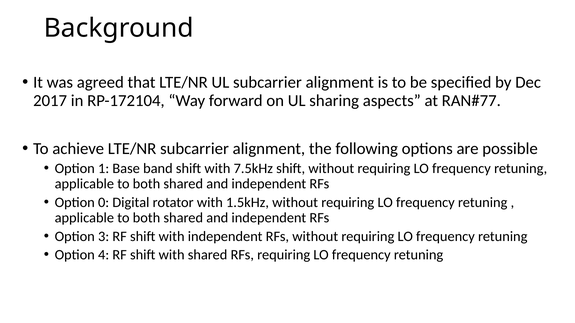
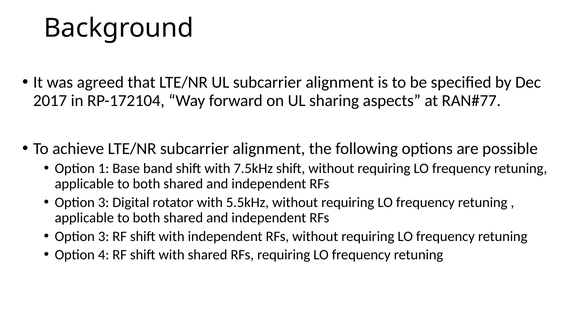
0: 0 -> 3 (104, 203)
1.5kHz: 1.5kHz -> 5.5kHz (248, 203)
